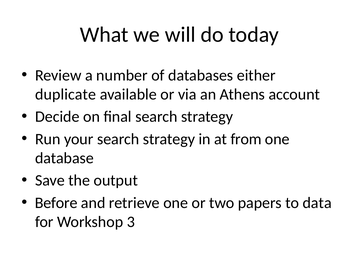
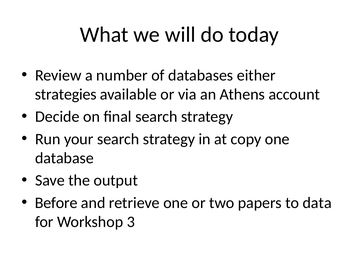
duplicate: duplicate -> strategies (66, 94)
from: from -> copy (246, 139)
